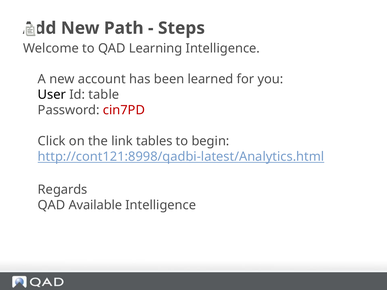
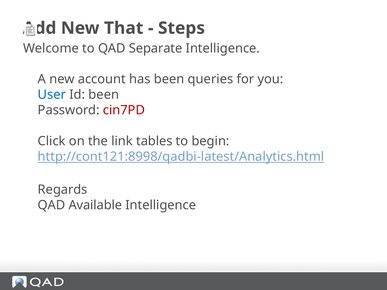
Path: Path -> That (124, 28)
Learning: Learning -> Separate (156, 48)
learned: learned -> queries (210, 79)
User colour: black -> blue (52, 95)
Id table: table -> been (104, 95)
